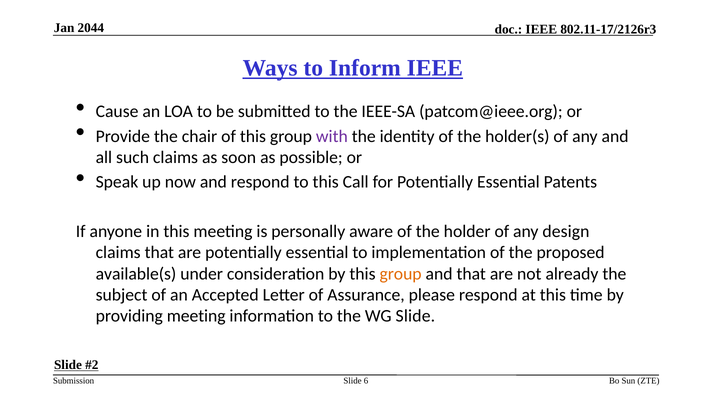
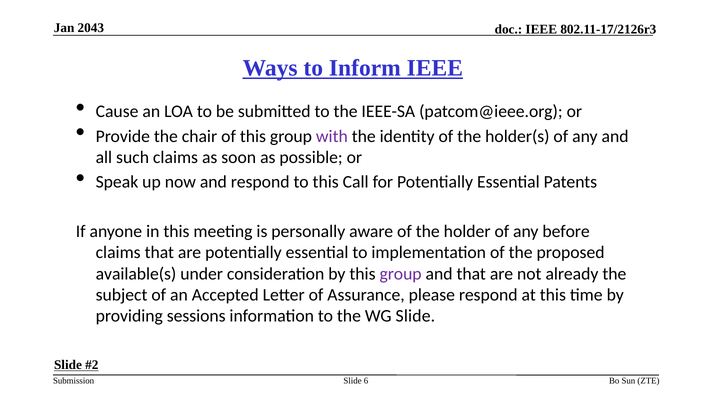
2044: 2044 -> 2043 (91, 28)
design: design -> before (566, 232)
group colour: orange -> purple (401, 274)
providing meeting: meeting -> sessions (196, 316)
